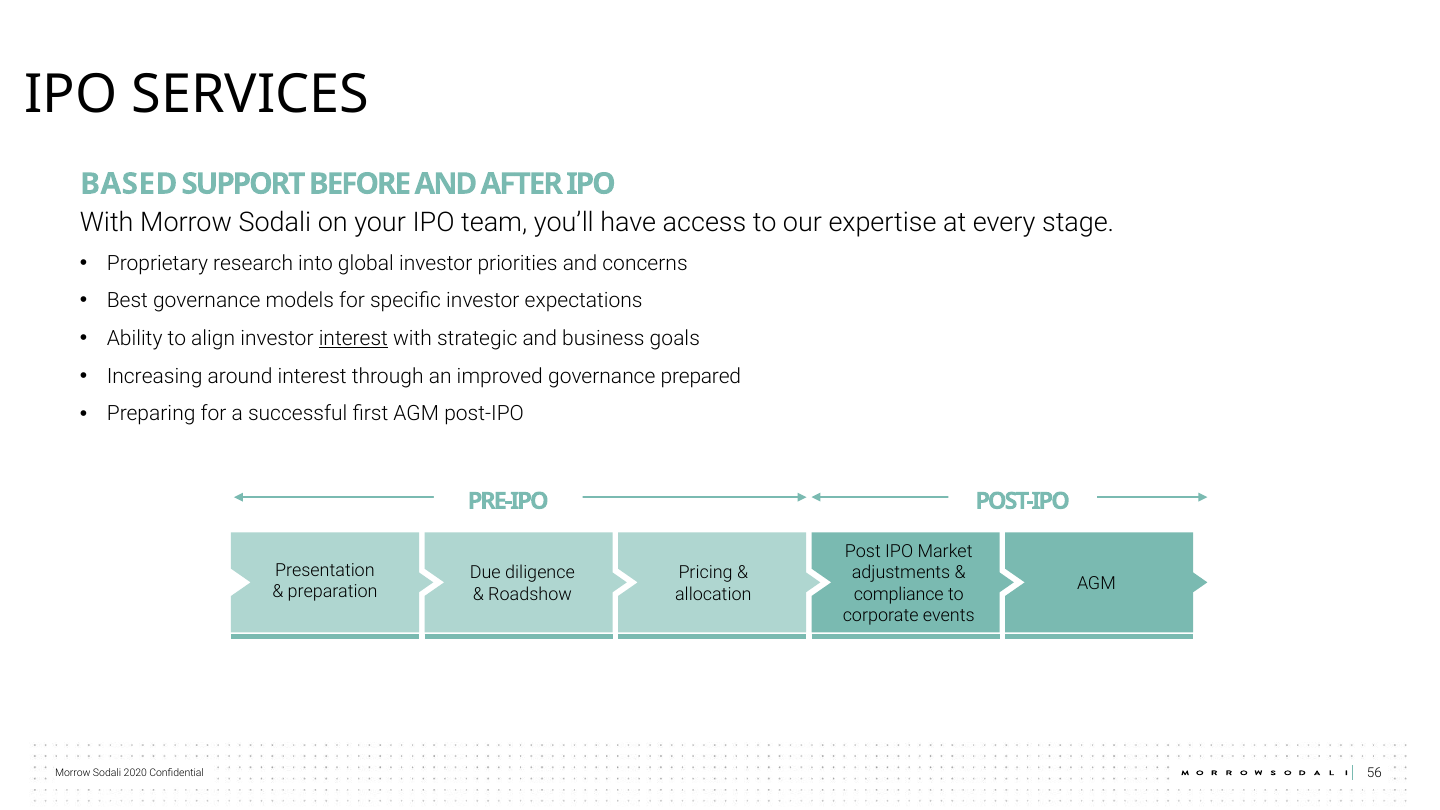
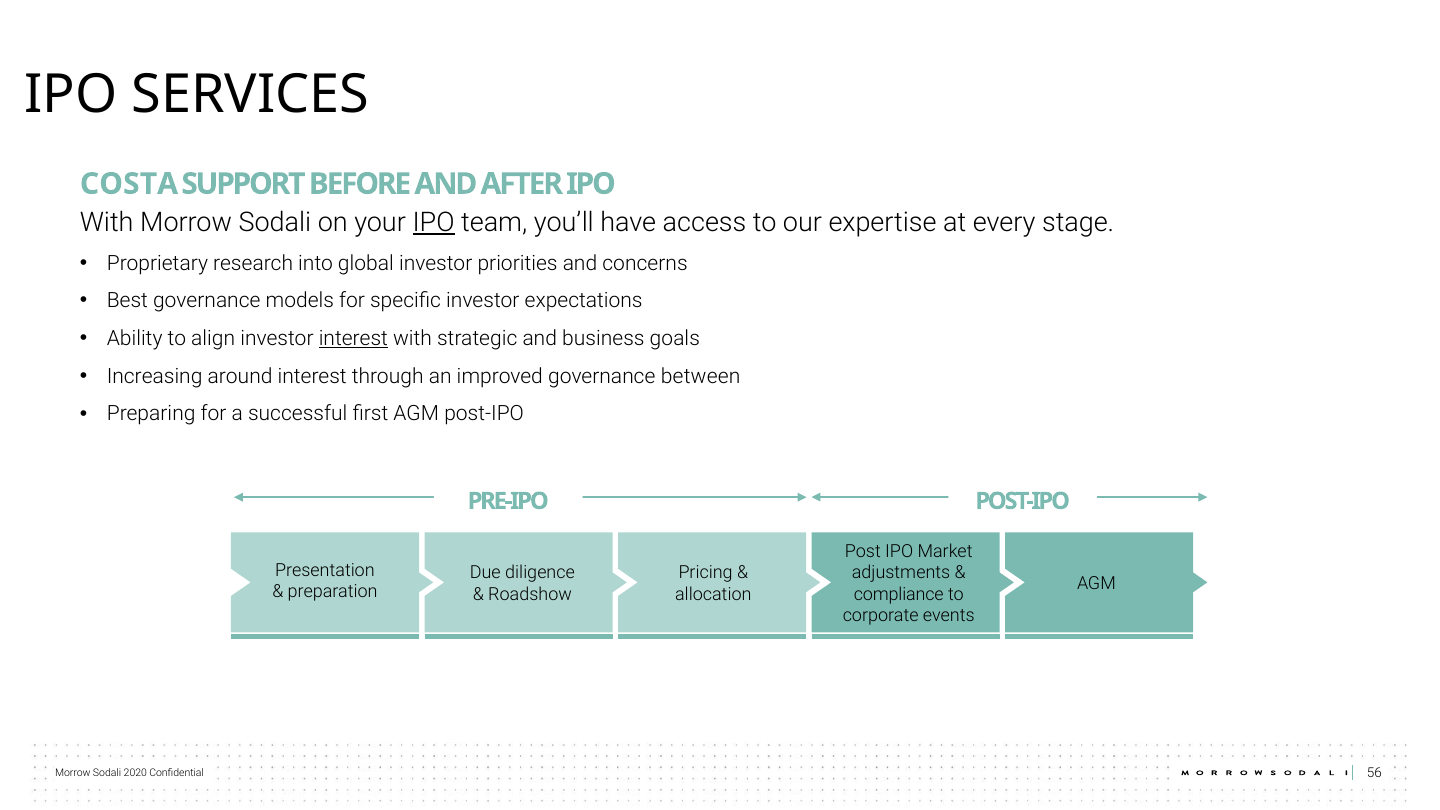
BASED: BASED -> COSTA (129, 184)
IPO underline: none -> present (434, 222)
prepared: prepared -> between (701, 376)
